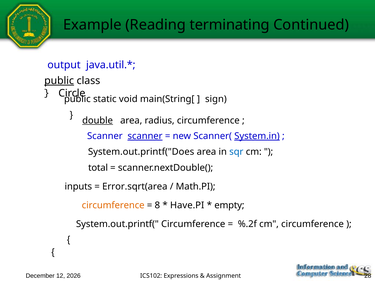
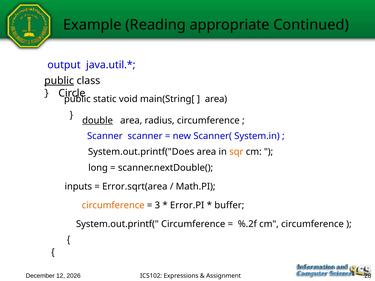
terminating: terminating -> appropriate (230, 25)
sign: sign -> area (216, 99)
scanner underline: present -> none (145, 136)
System.in underline: present -> none (257, 136)
sqr colour: blue -> orange (236, 152)
total: total -> long (98, 168)
8: 8 -> 3 (157, 205)
Have.PI: Have.PI -> Error.PI (187, 205)
empty: empty -> buffer (229, 205)
